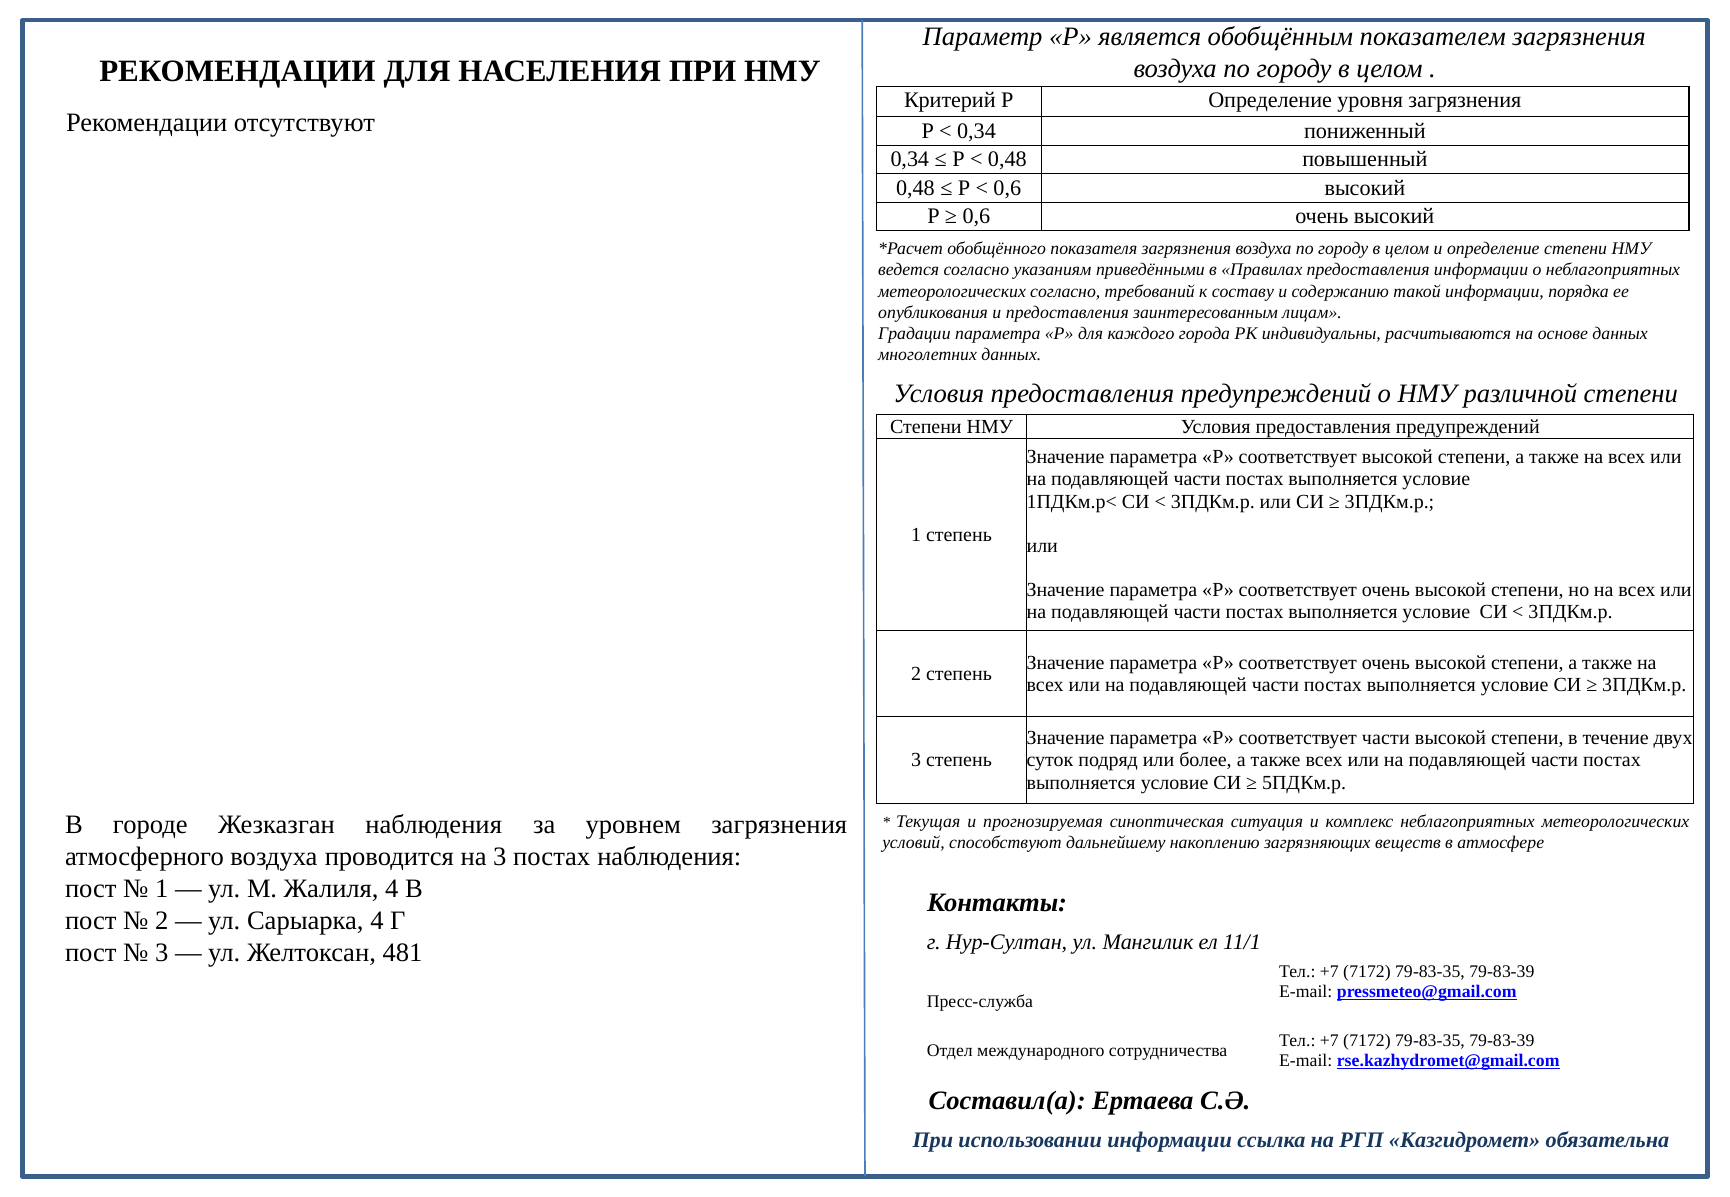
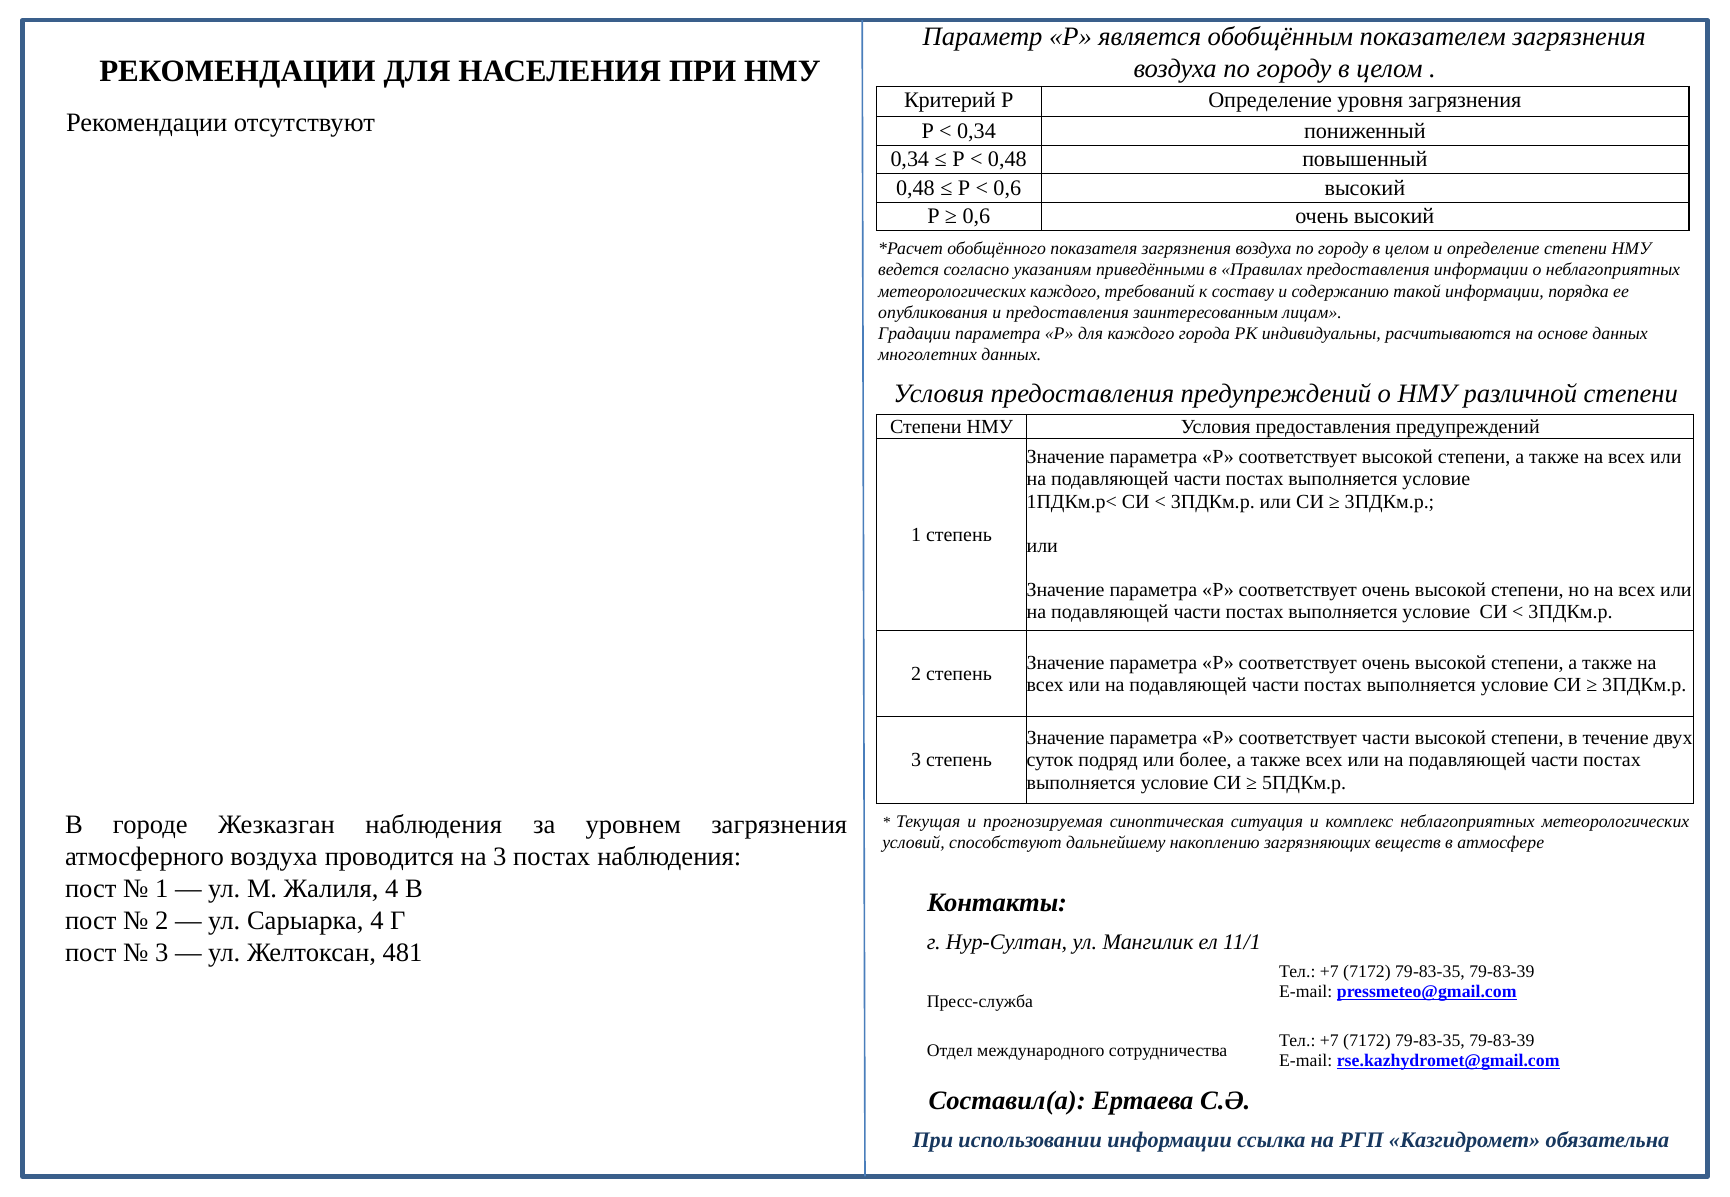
метеорологических согласно: согласно -> каждого (1065, 291)
